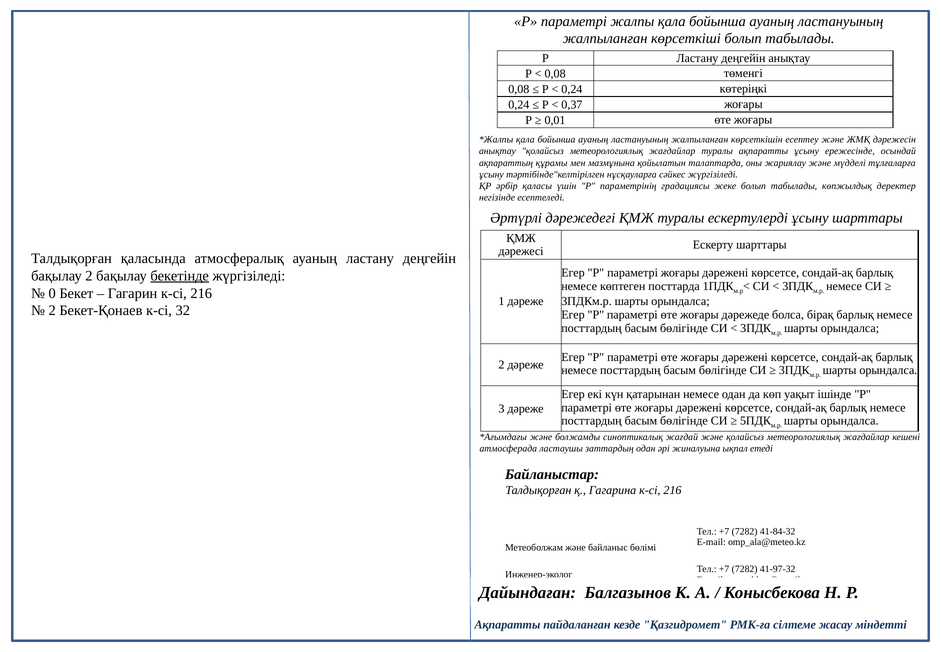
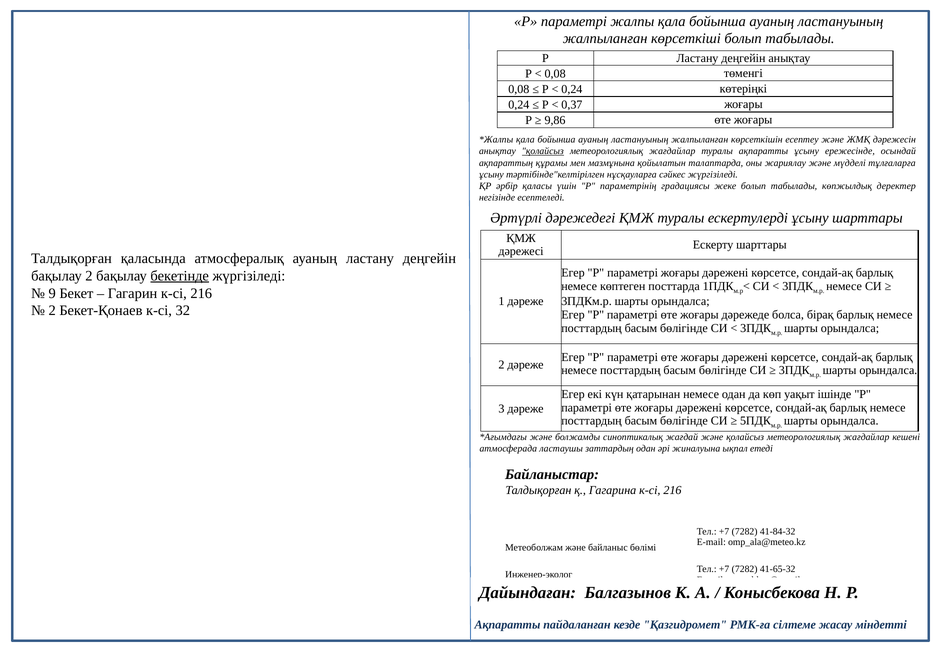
0,01: 0,01 -> 9,86 (555, 120)
қолайсыз underline: none -> present (543, 151)
0: 0 -> 9 (52, 293)
41-97-32: 41-97-32 -> 41-65-32 (778, 569)
